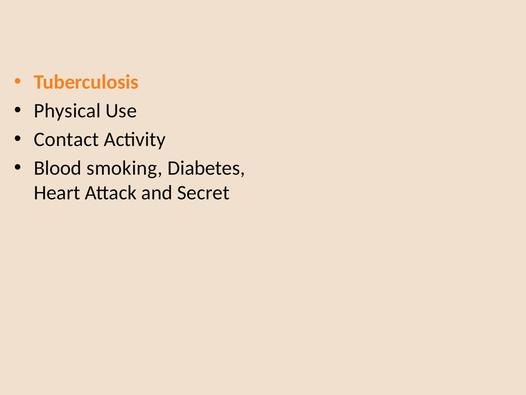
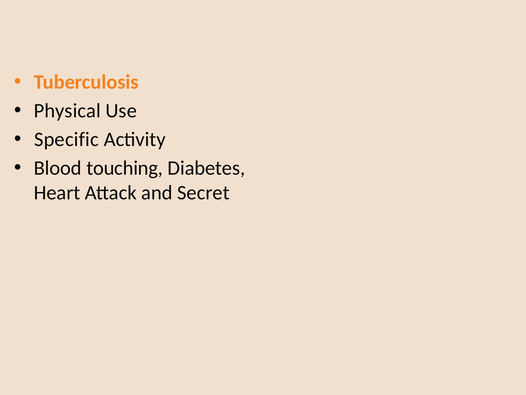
Contact: Contact -> Specific (66, 139)
smoking: smoking -> touching (125, 168)
